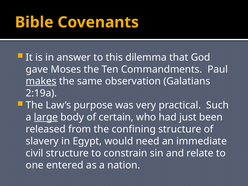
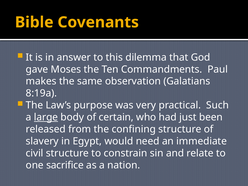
makes underline: present -> none (41, 81)
2:19a: 2:19a -> 8:19a (41, 93)
entered: entered -> sacrifice (65, 165)
